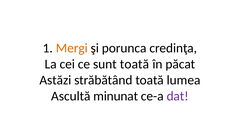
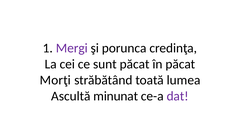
Mergi colour: orange -> purple (72, 48)
sunt toată: toată -> păcat (135, 64)
Astăzi: Astăzi -> Morţi (55, 80)
